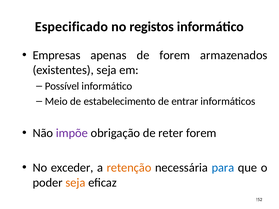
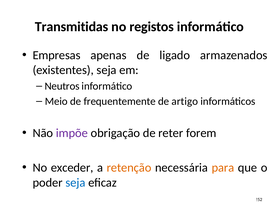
Especificado: Especificado -> Transmitidas (72, 27)
de forem: forem -> ligado (175, 55)
Possível: Possível -> Neutros (62, 86)
estabelecimento: estabelecimento -> frequentemente (120, 101)
entrar: entrar -> artigo (185, 101)
para colour: blue -> orange (223, 168)
seja colour: orange -> blue (75, 183)
